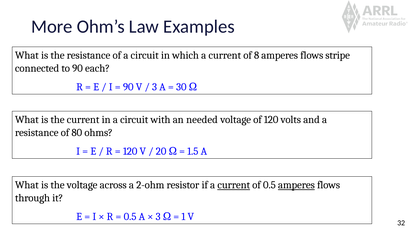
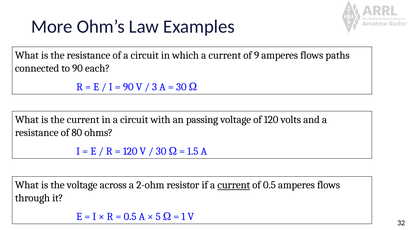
8: 8 -> 9 (257, 55)
stripe: stripe -> paths (338, 55)
needed: needed -> passing (202, 119)
20: 20 -> 30 (161, 151)
amperes underline: present -> none (296, 185)
3: 3 -> 5 (158, 216)
